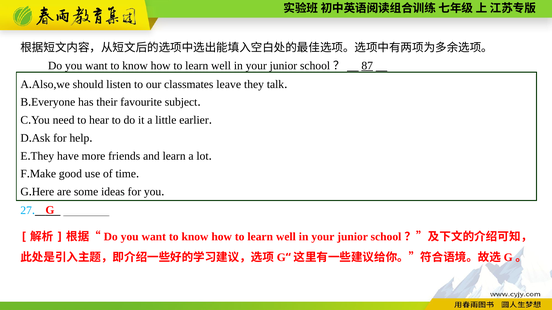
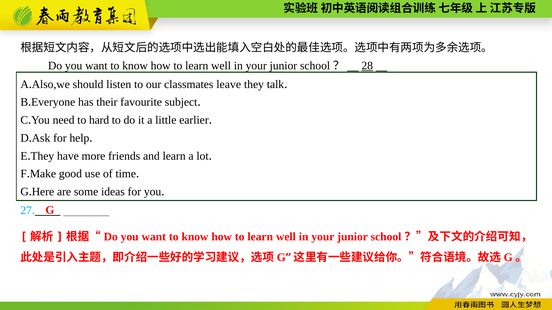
87: 87 -> 28 (367, 66)
hear: hear -> hard (99, 120)
